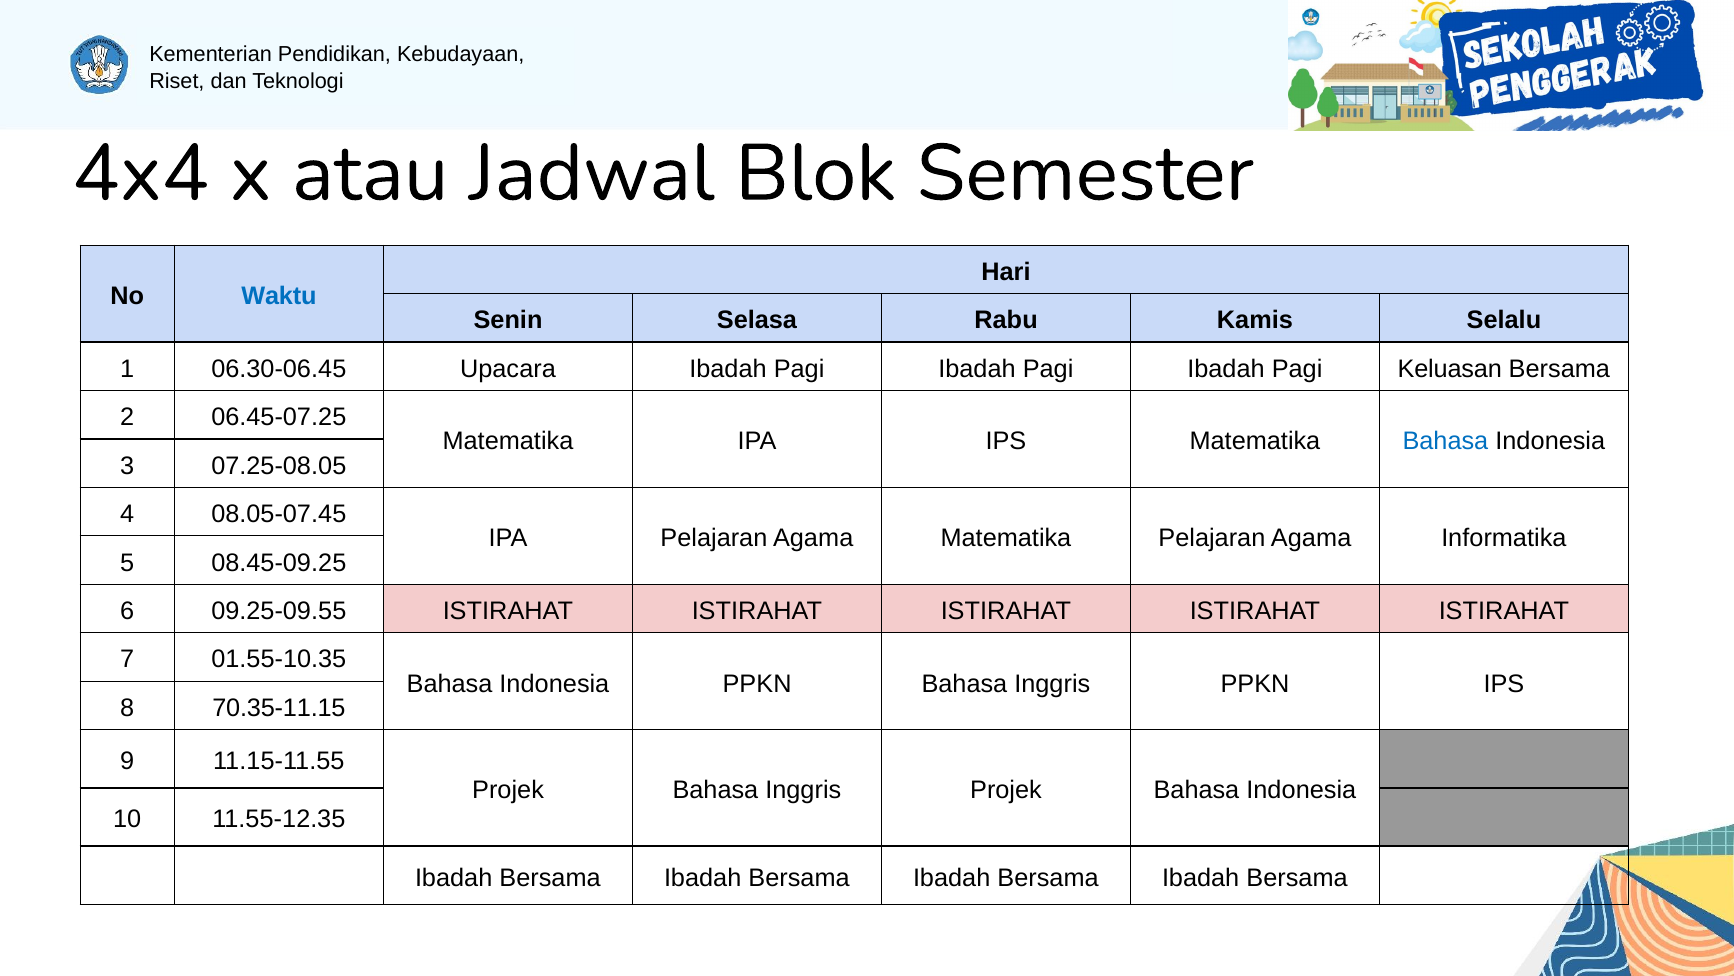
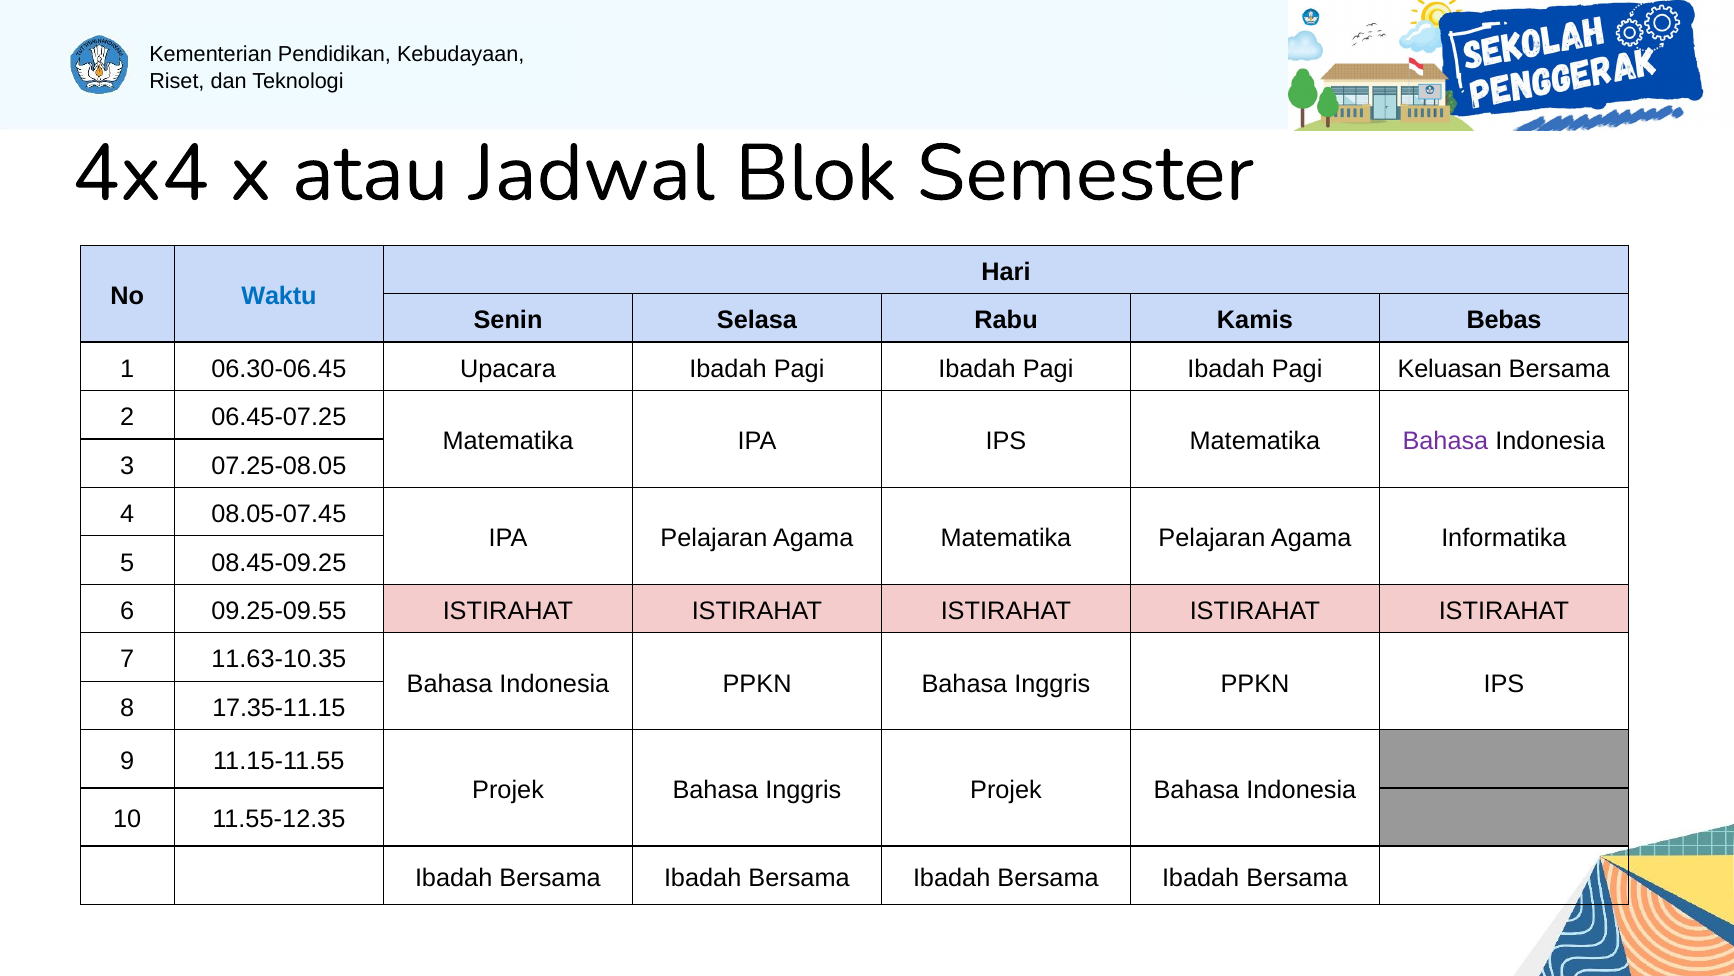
Selalu: Selalu -> Bebas (1504, 320)
Bahasa colour: blue -> purple (1445, 441)
01.55-10.35: 01.55-10.35 -> 11.63-10.35 (279, 659)
70.35-11.15: 70.35-11.15 -> 17.35-11.15 (279, 708)
